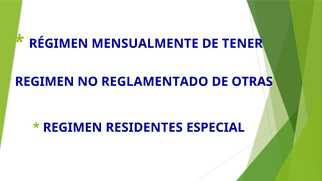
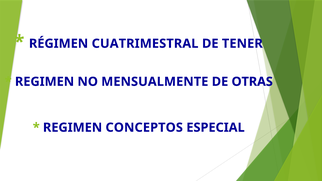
MENSUALMENTE: MENSUALMENTE -> CUATRIMESTRAL (145, 44)
REGLAMENTADO: REGLAMENTADO -> MENSUALMENTE (155, 82)
RESIDENTES: RESIDENTES -> CONCEPTOS (144, 128)
